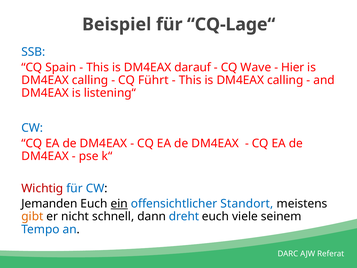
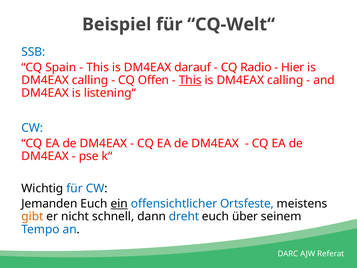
CQ-Lage“: CQ-Lage“ -> CQ-Welt“ (231, 24)
Wave: Wave -> Radio (256, 67)
Führt: Führt -> Offen (153, 80)
This underline: none -> present (190, 80)
Wichtig colour: red -> black (42, 188)
Standort: Standort -> Ortsfeste (247, 204)
viele: viele -> über (245, 216)
